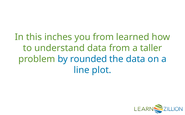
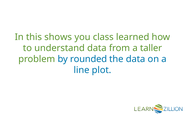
inches: inches -> shows (58, 37)
you from: from -> class (103, 37)
